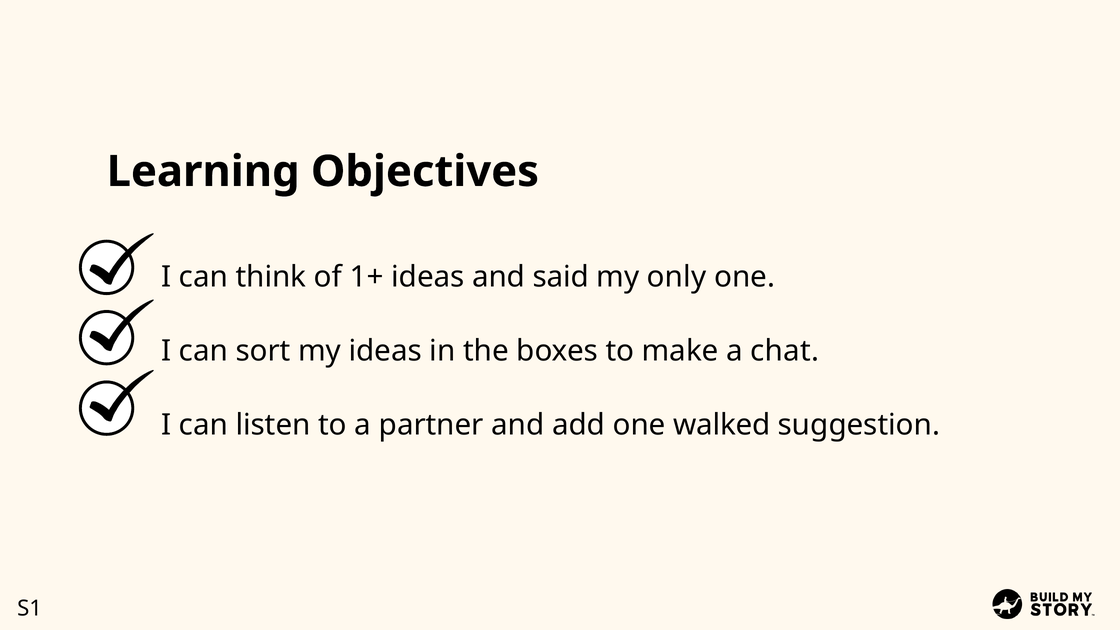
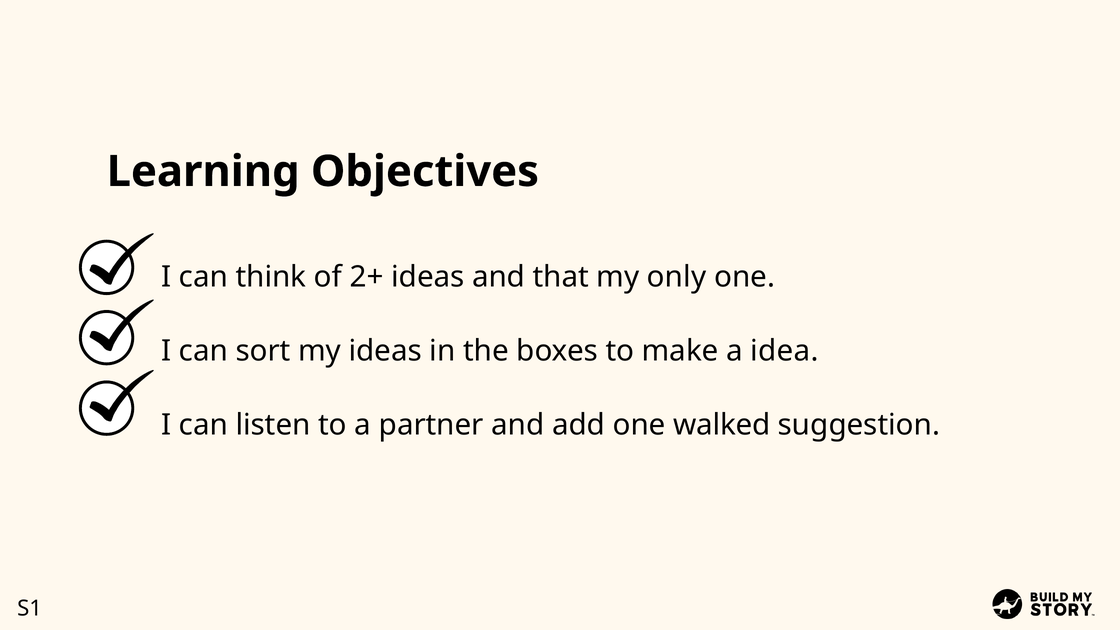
1+: 1+ -> 2+ (367, 277)
said: said -> that (561, 277)
chat: chat -> idea (785, 351)
